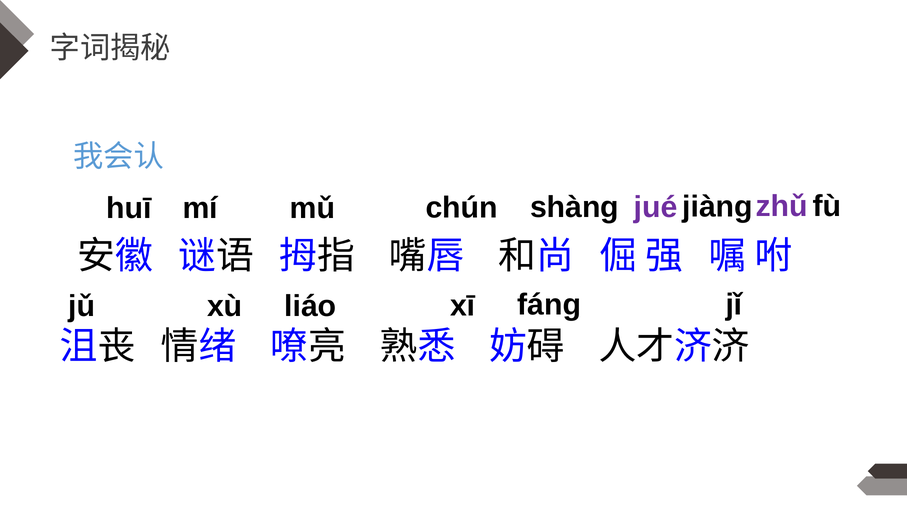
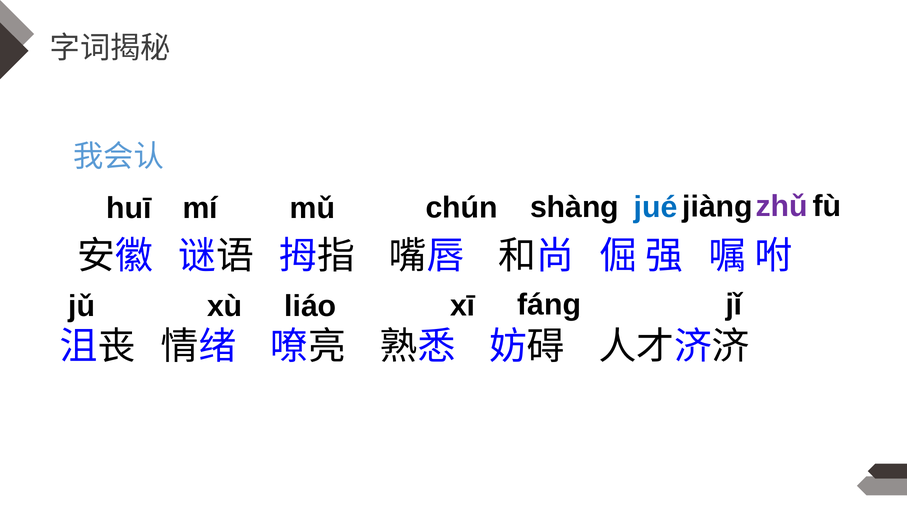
jué colour: purple -> blue (656, 207)
